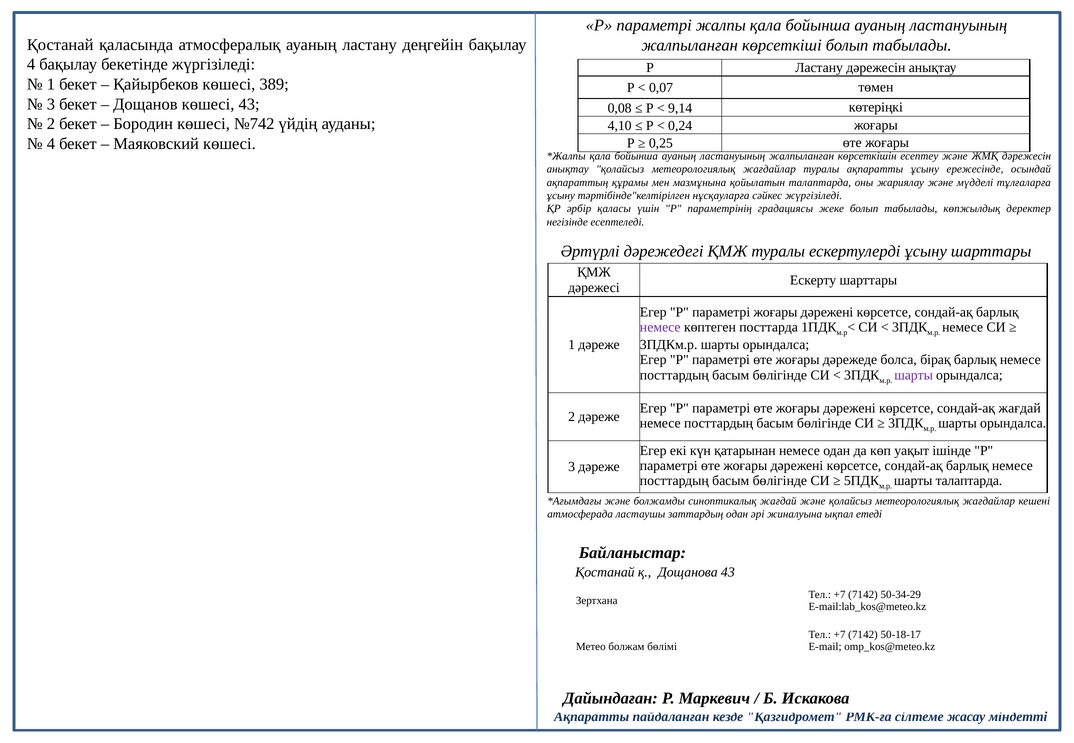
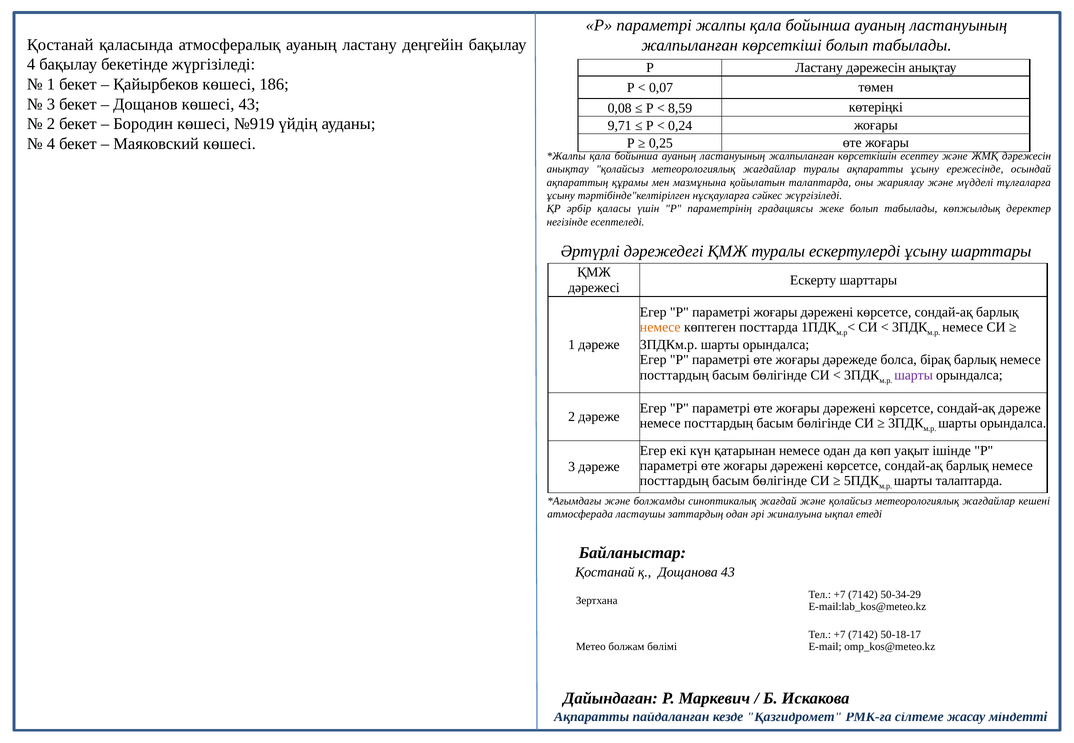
389: 389 -> 186 (274, 84)
9,14: 9,14 -> 8,59 (680, 108)
№742: №742 -> №919 (254, 124)
4,10: 4,10 -> 9,71 (620, 126)
немесе colour: purple -> orange (660, 328)
сондай-ақ жағдай: жағдай -> дәреже (1020, 408)
